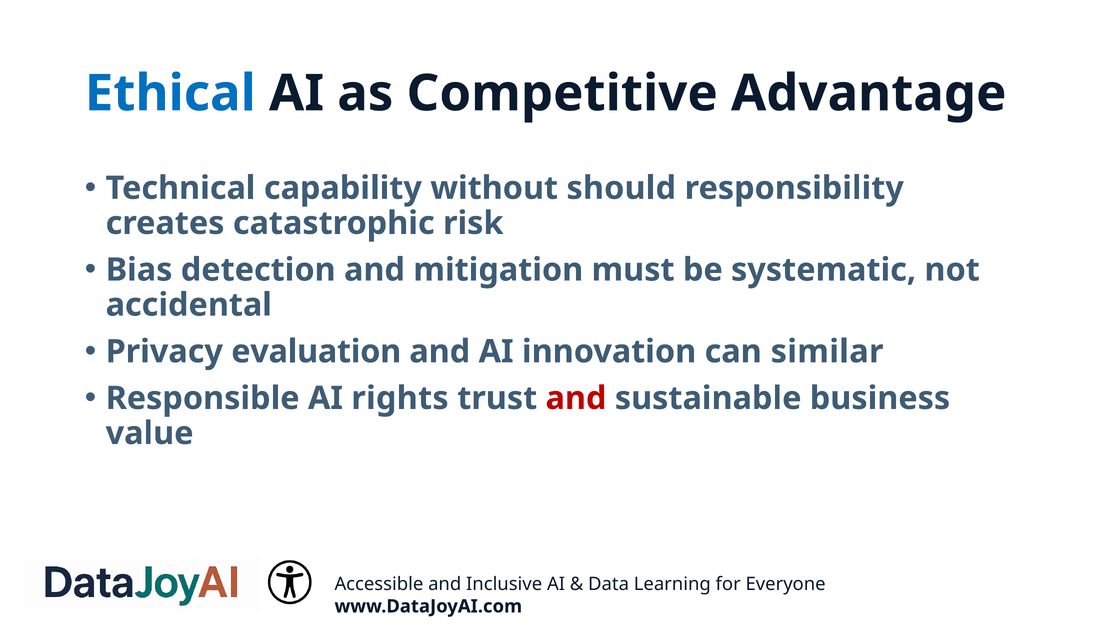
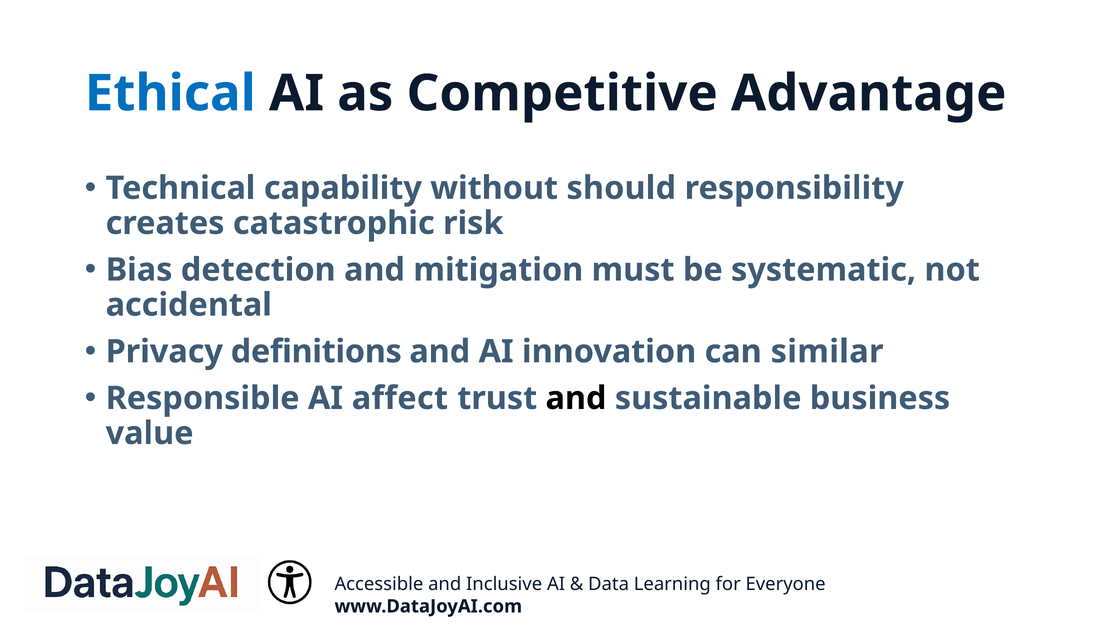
evaluation: evaluation -> definitions (316, 351)
rights: rights -> affect (400, 398)
and colour: red -> black (576, 398)
